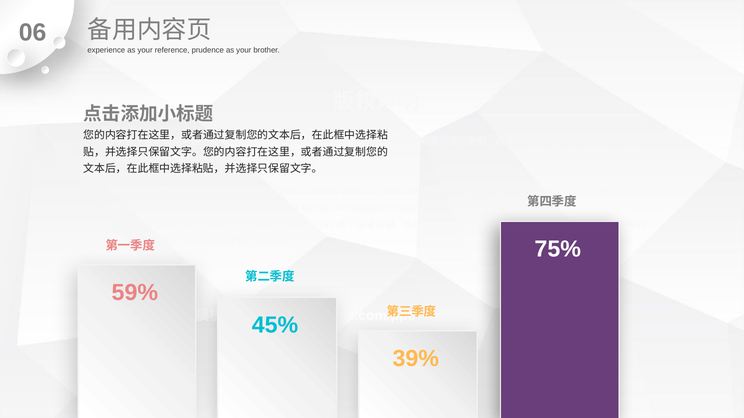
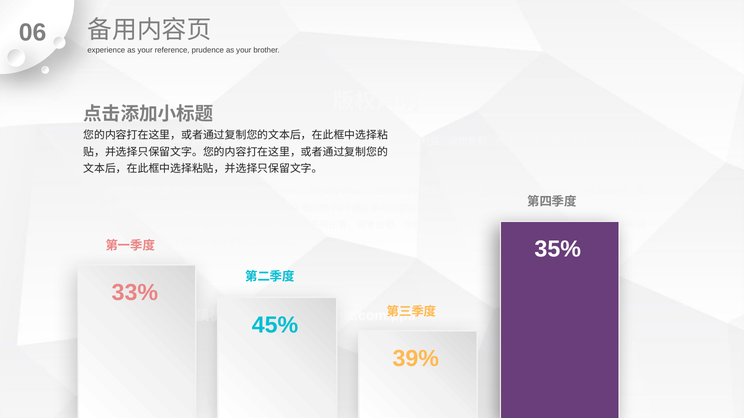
75%: 75% -> 35% (558, 249)
59%: 59% -> 33% (135, 293)
